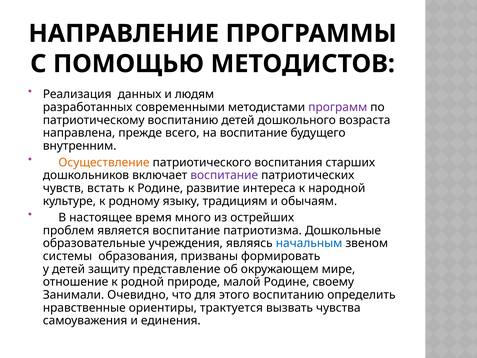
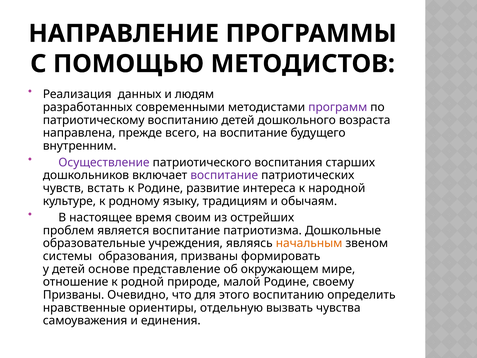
Осуществление colour: orange -> purple (104, 162)
много: много -> своим (193, 217)
начальным colour: blue -> orange (309, 243)
защиту: защиту -> основе (109, 269)
Занимали: Занимали -> Призваны (74, 295)
трактуется: трактуется -> отдельную (231, 308)
